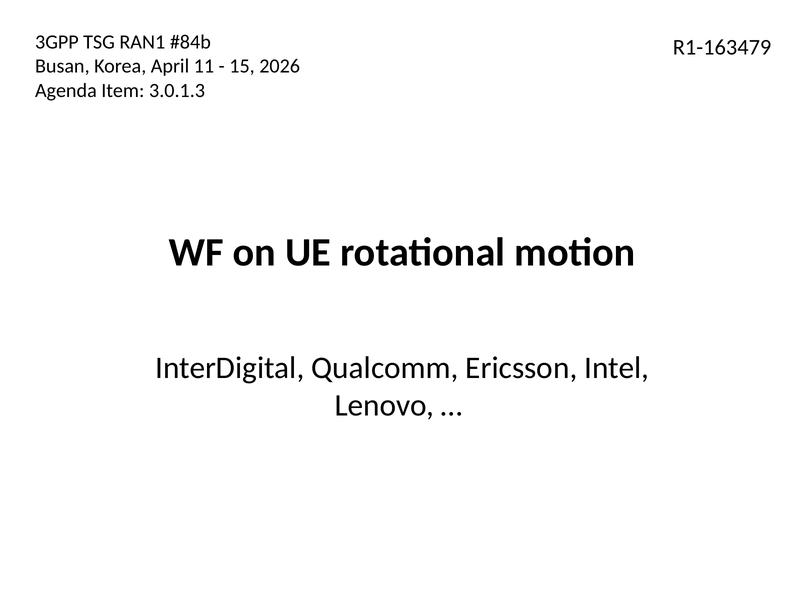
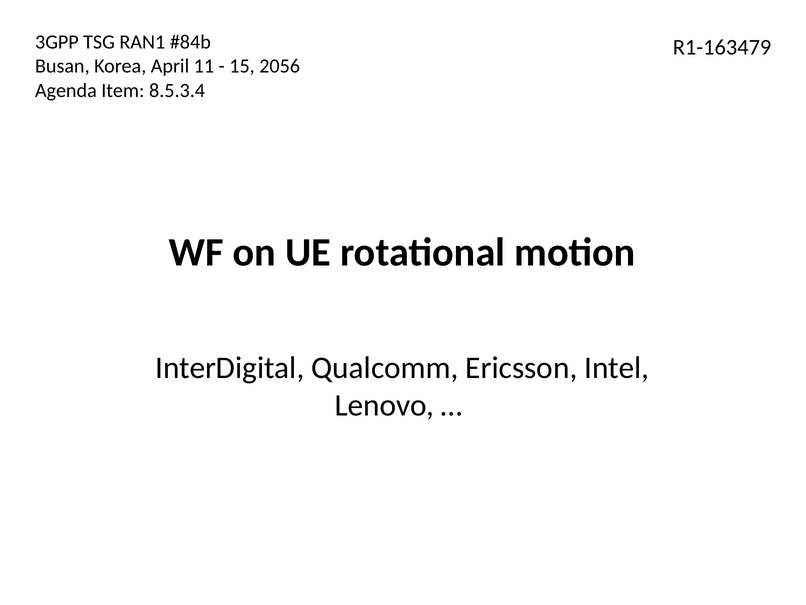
2026: 2026 -> 2056 (280, 66)
3.0.1.3: 3.0.1.3 -> 8.5.3.4 (177, 90)
